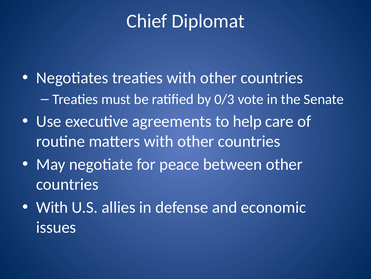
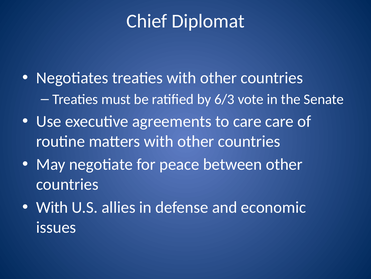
0/3: 0/3 -> 6/3 (224, 99)
to help: help -> care (247, 121)
